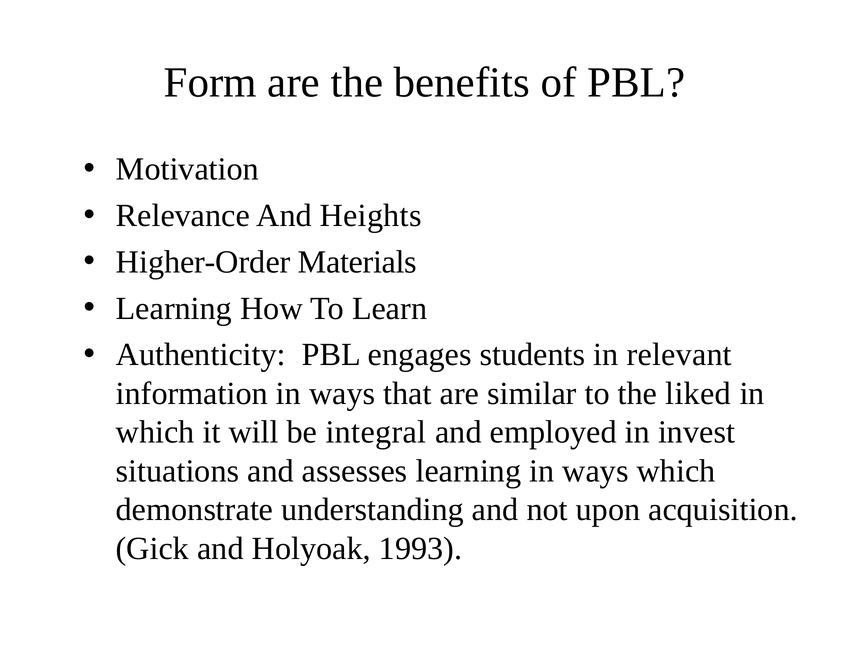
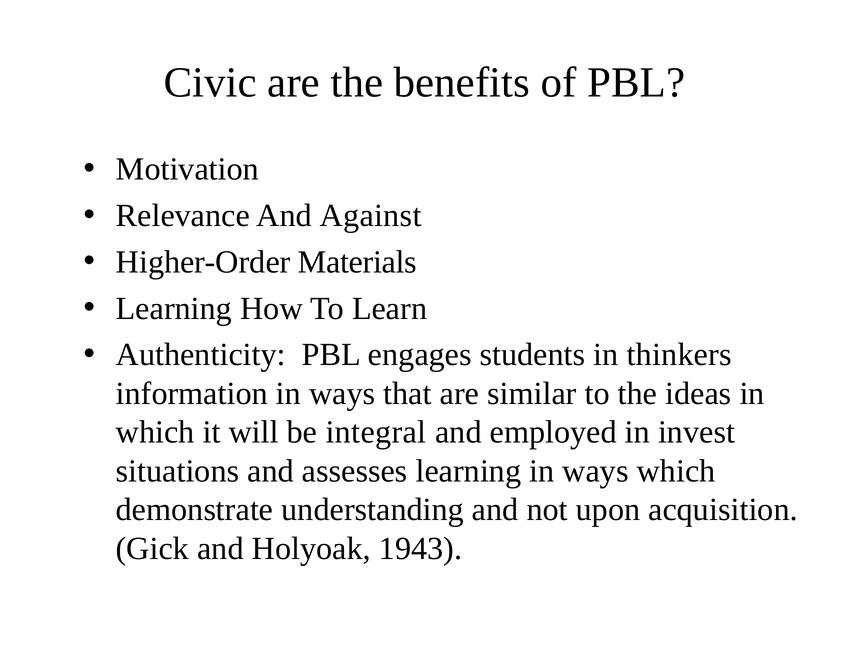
Form: Form -> Civic (210, 83)
Heights: Heights -> Against (371, 216)
relevant: relevant -> thinkers (679, 355)
liked: liked -> ideas (698, 394)
1993: 1993 -> 1943 (421, 548)
